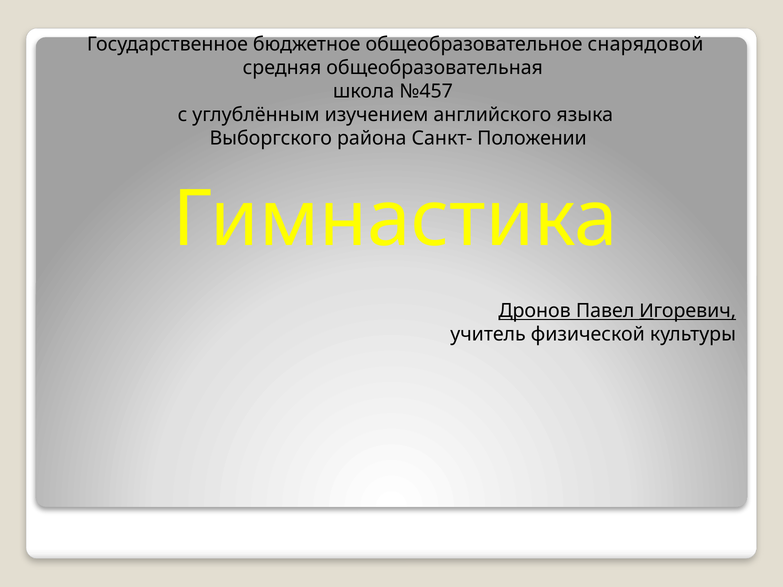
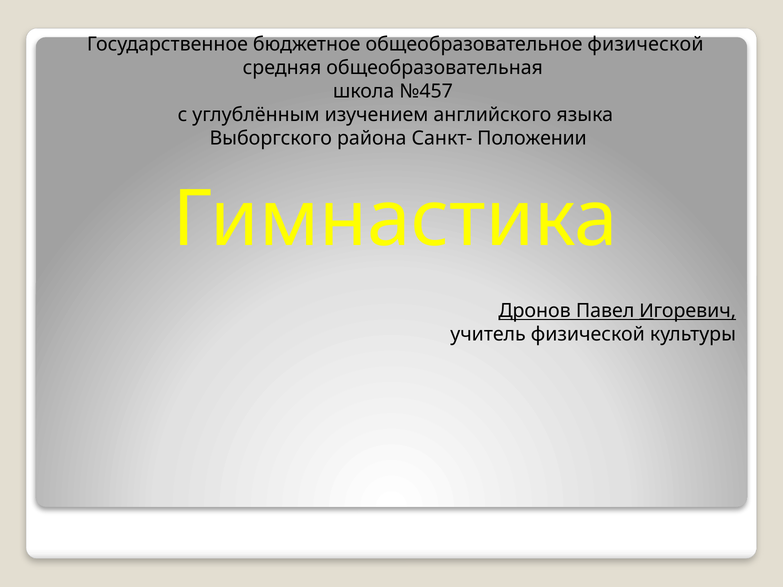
общеобразовательное снарядовой: снарядовой -> физической (646, 44)
